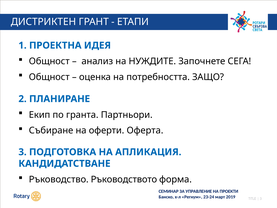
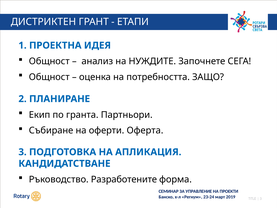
Ръководството: Ръководството -> Разработените (124, 179)
